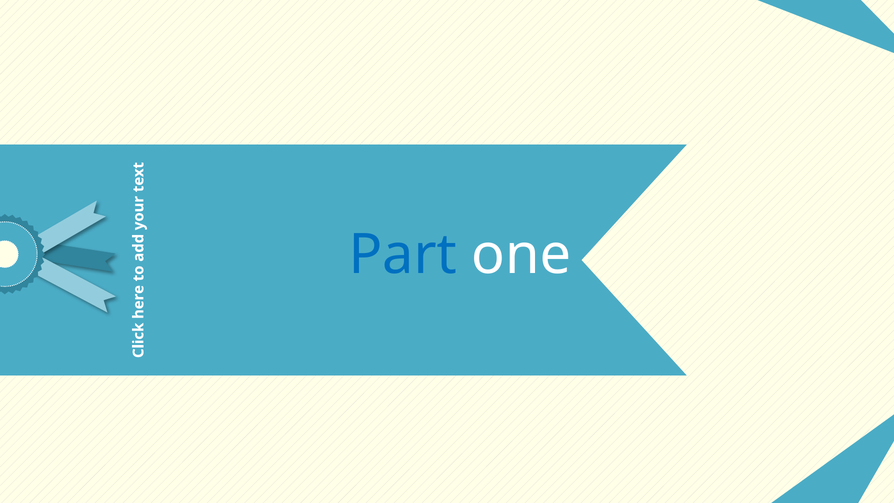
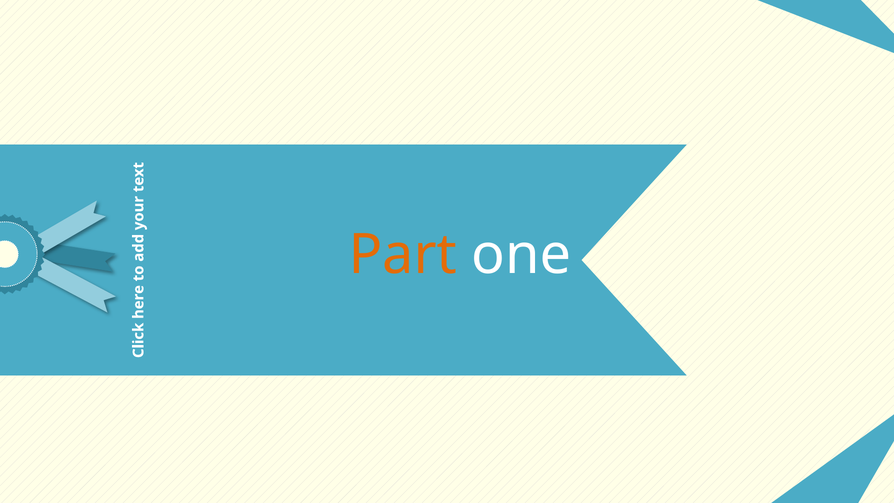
Part colour: blue -> orange (403, 255)
